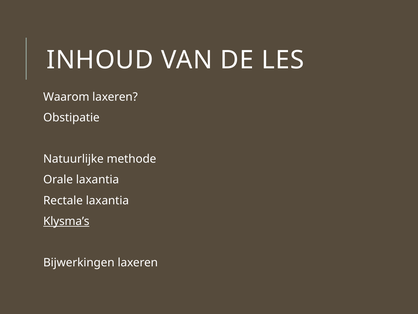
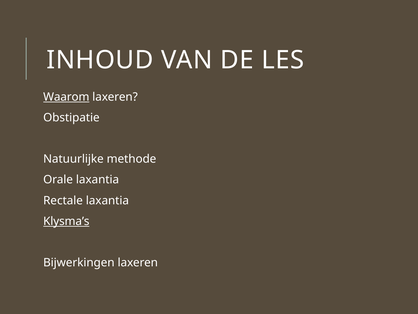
Waarom underline: none -> present (66, 97)
